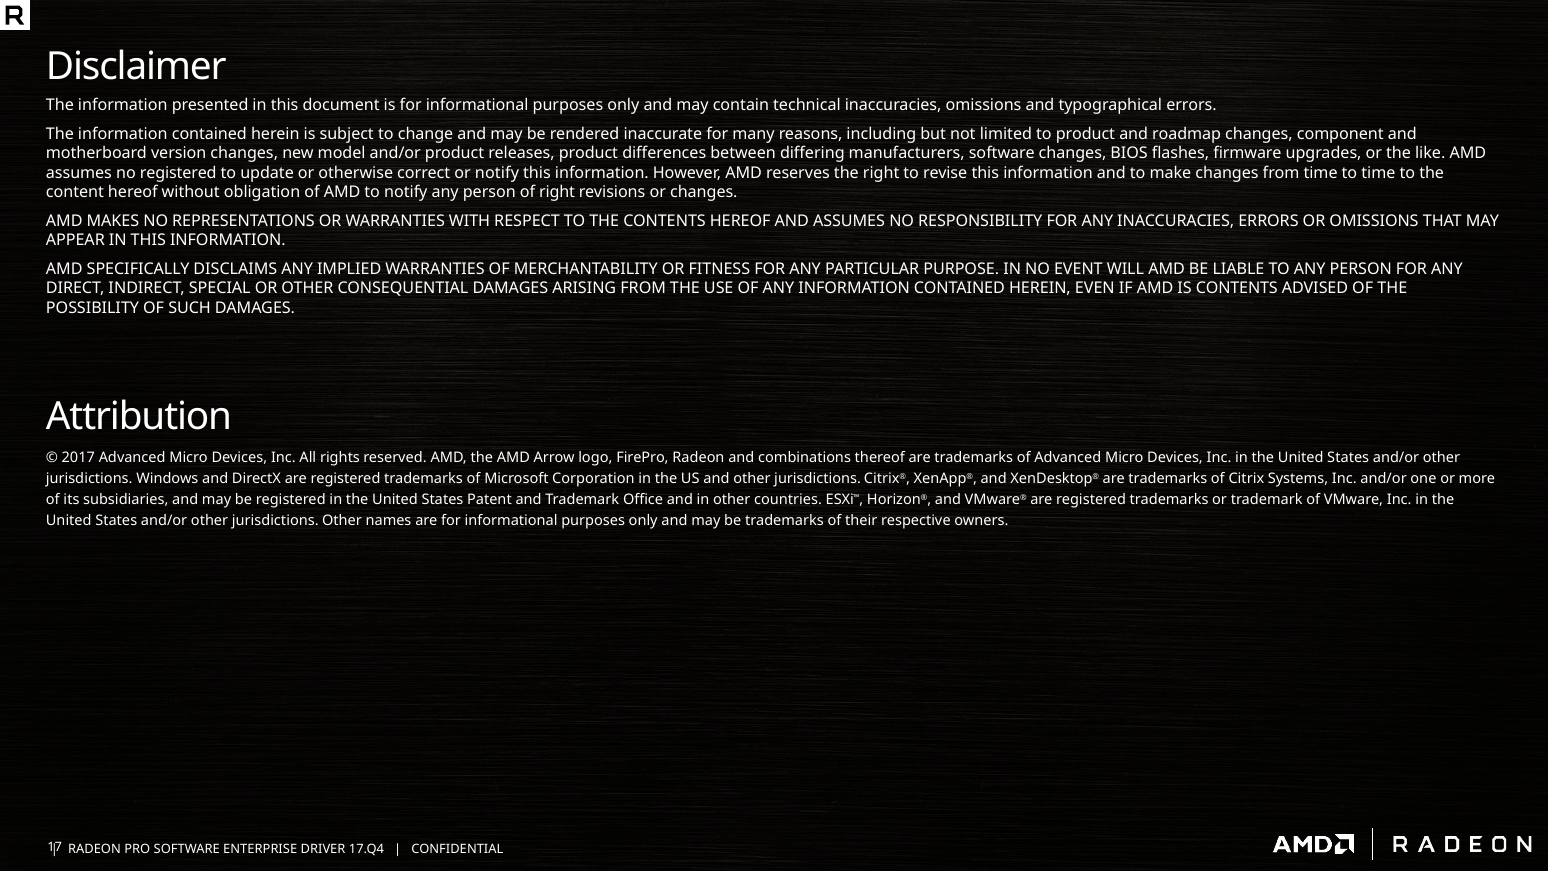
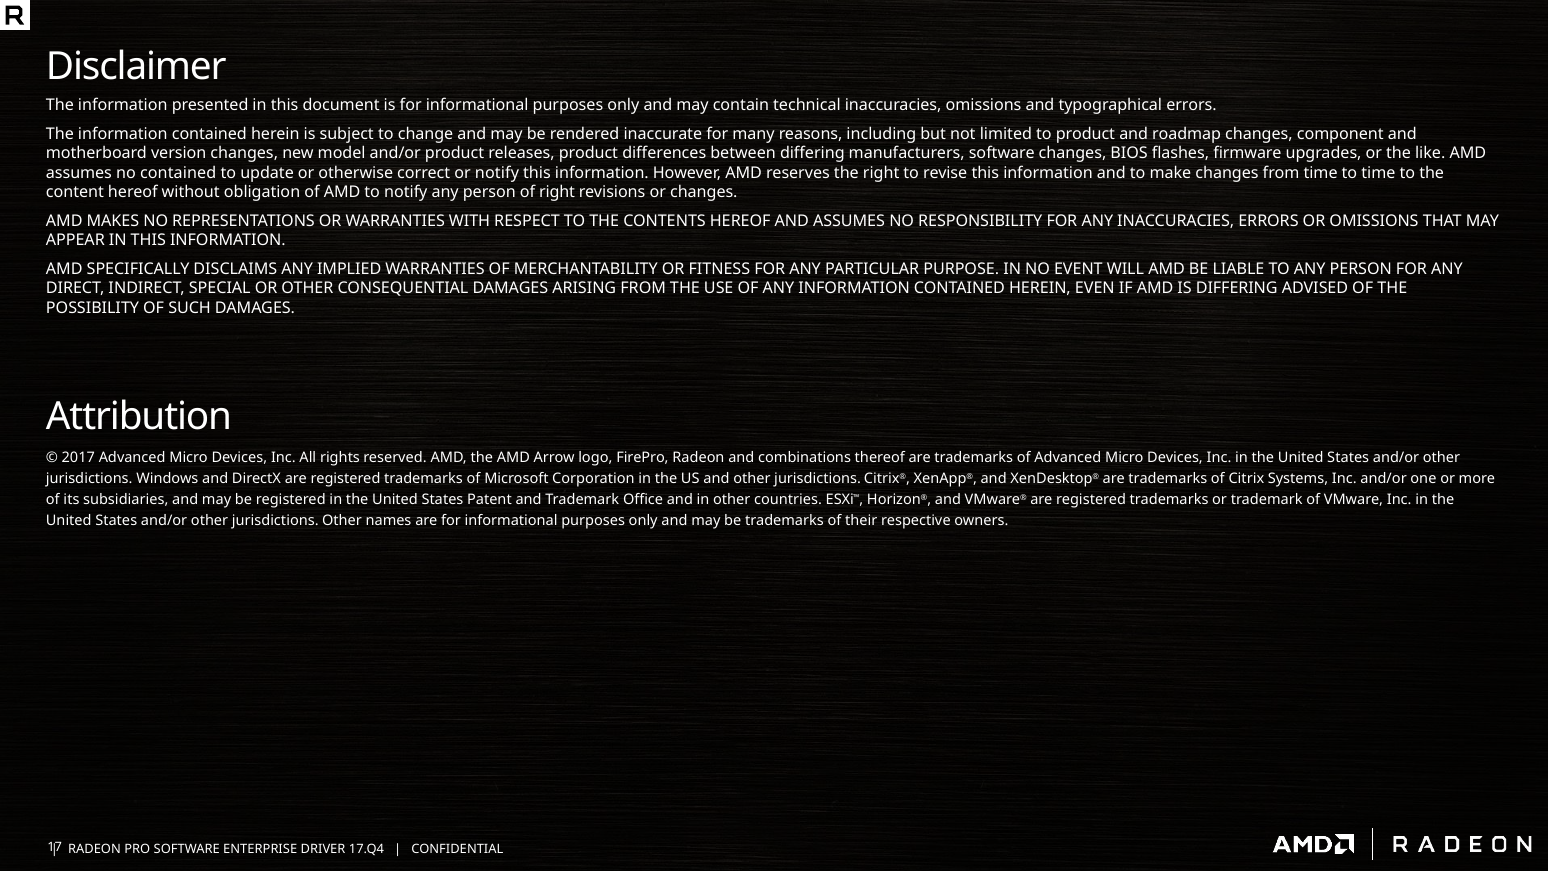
no registered: registered -> contained (178, 173)
IS CONTENTS: CONTENTS -> DIFFERING (1237, 288)
